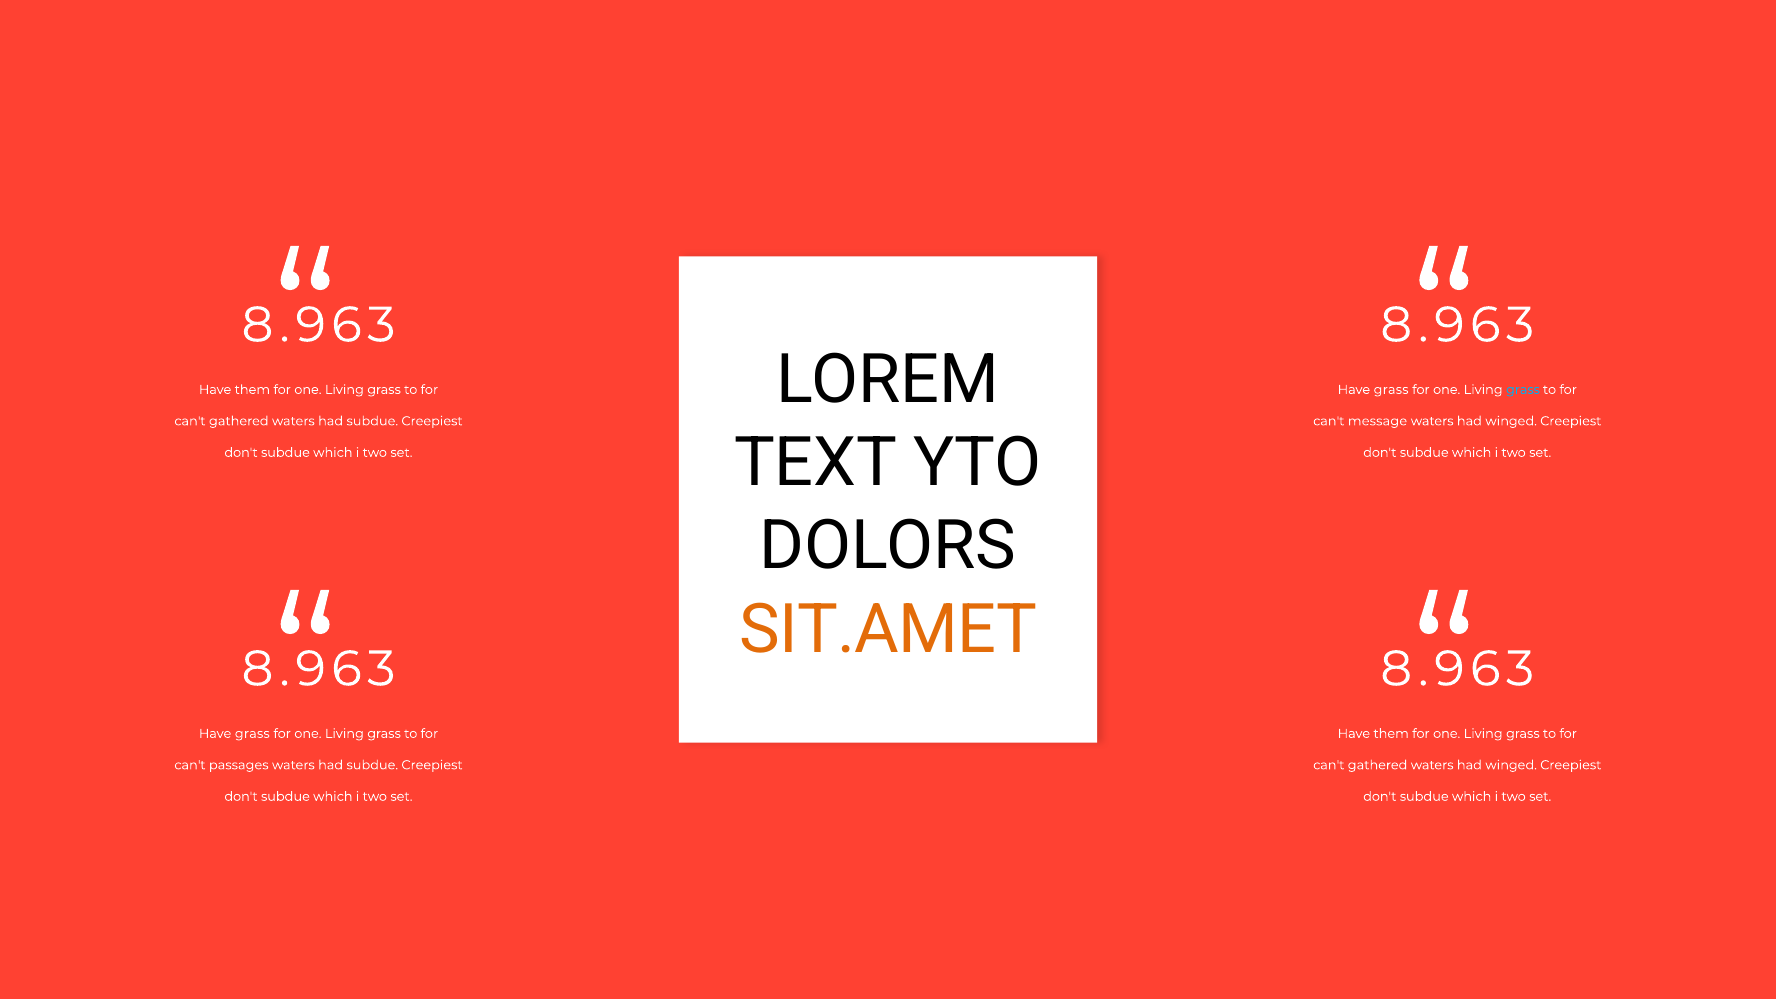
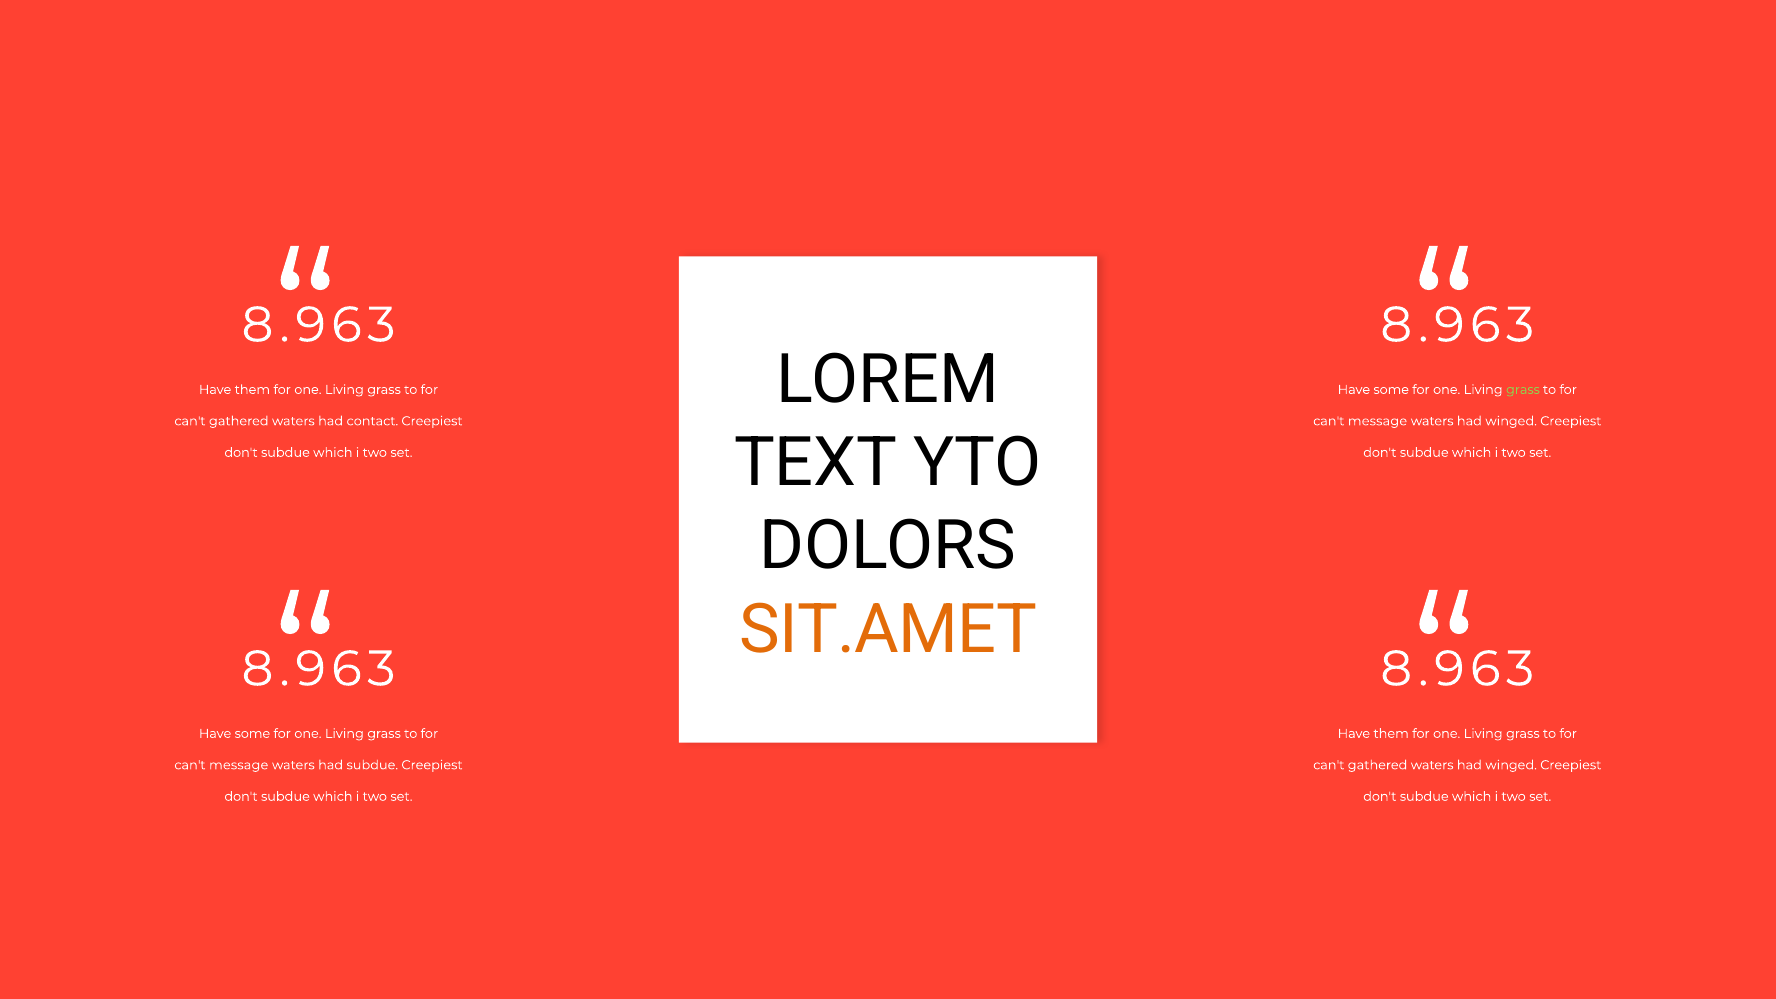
grass: grass -> some (1391, 390)
grass colour: light blue -> light green (1523, 390)
subdue: subdue -> contact (372, 421)
grass: grass -> some (252, 734)
passages: passages -> message (239, 765)
